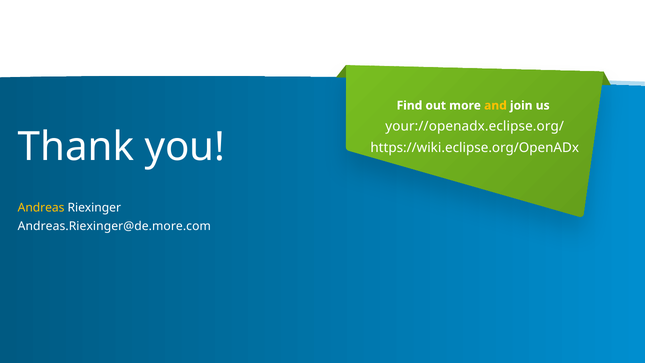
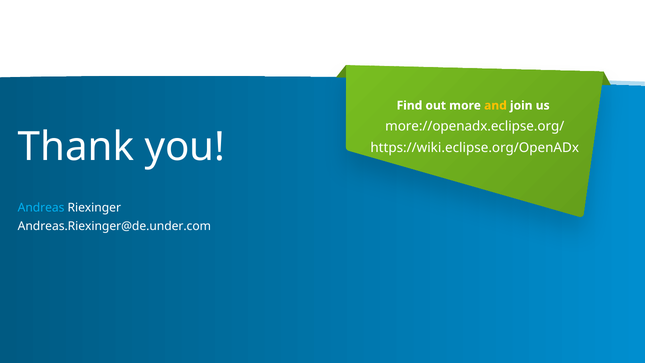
your://openadx.eclipse.org/: your://openadx.eclipse.org/ -> more://openadx.eclipse.org/ (475, 126)
Andreas colour: yellow -> light blue (41, 207)
Andreas.Riexinger@de.more.com: Andreas.Riexinger@de.more.com -> Andreas.Riexinger@de.under.com (114, 226)
